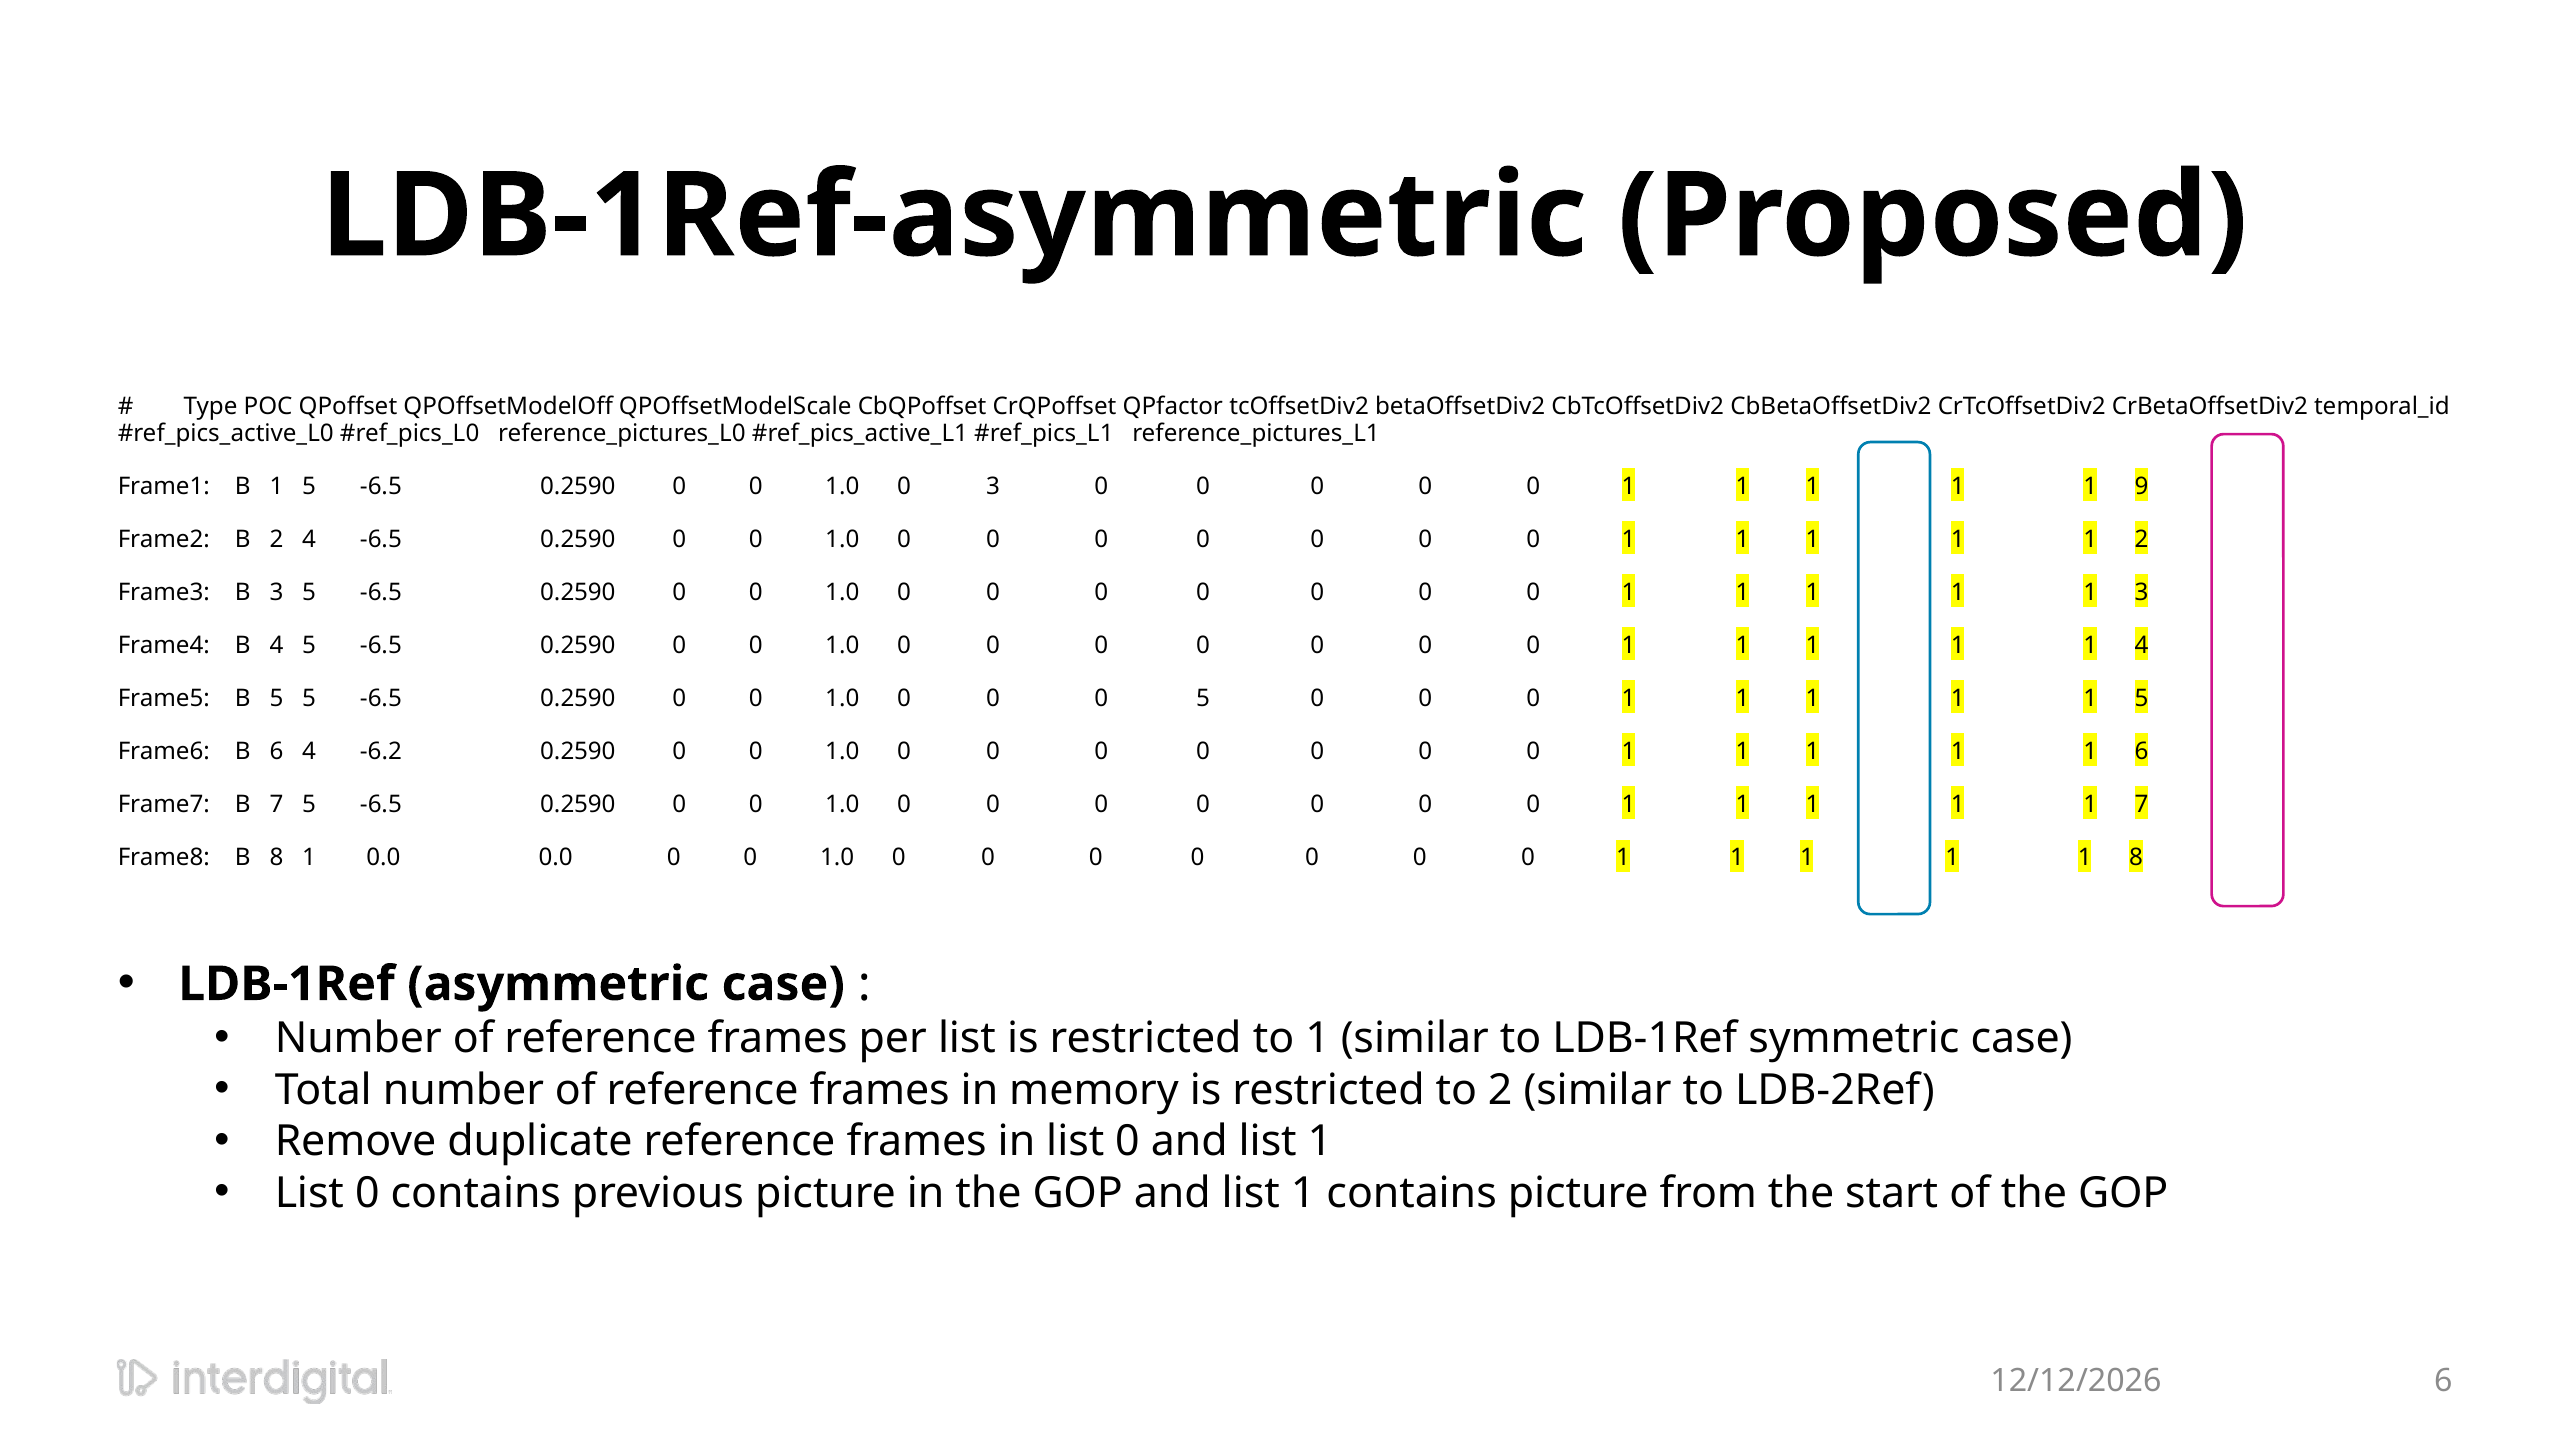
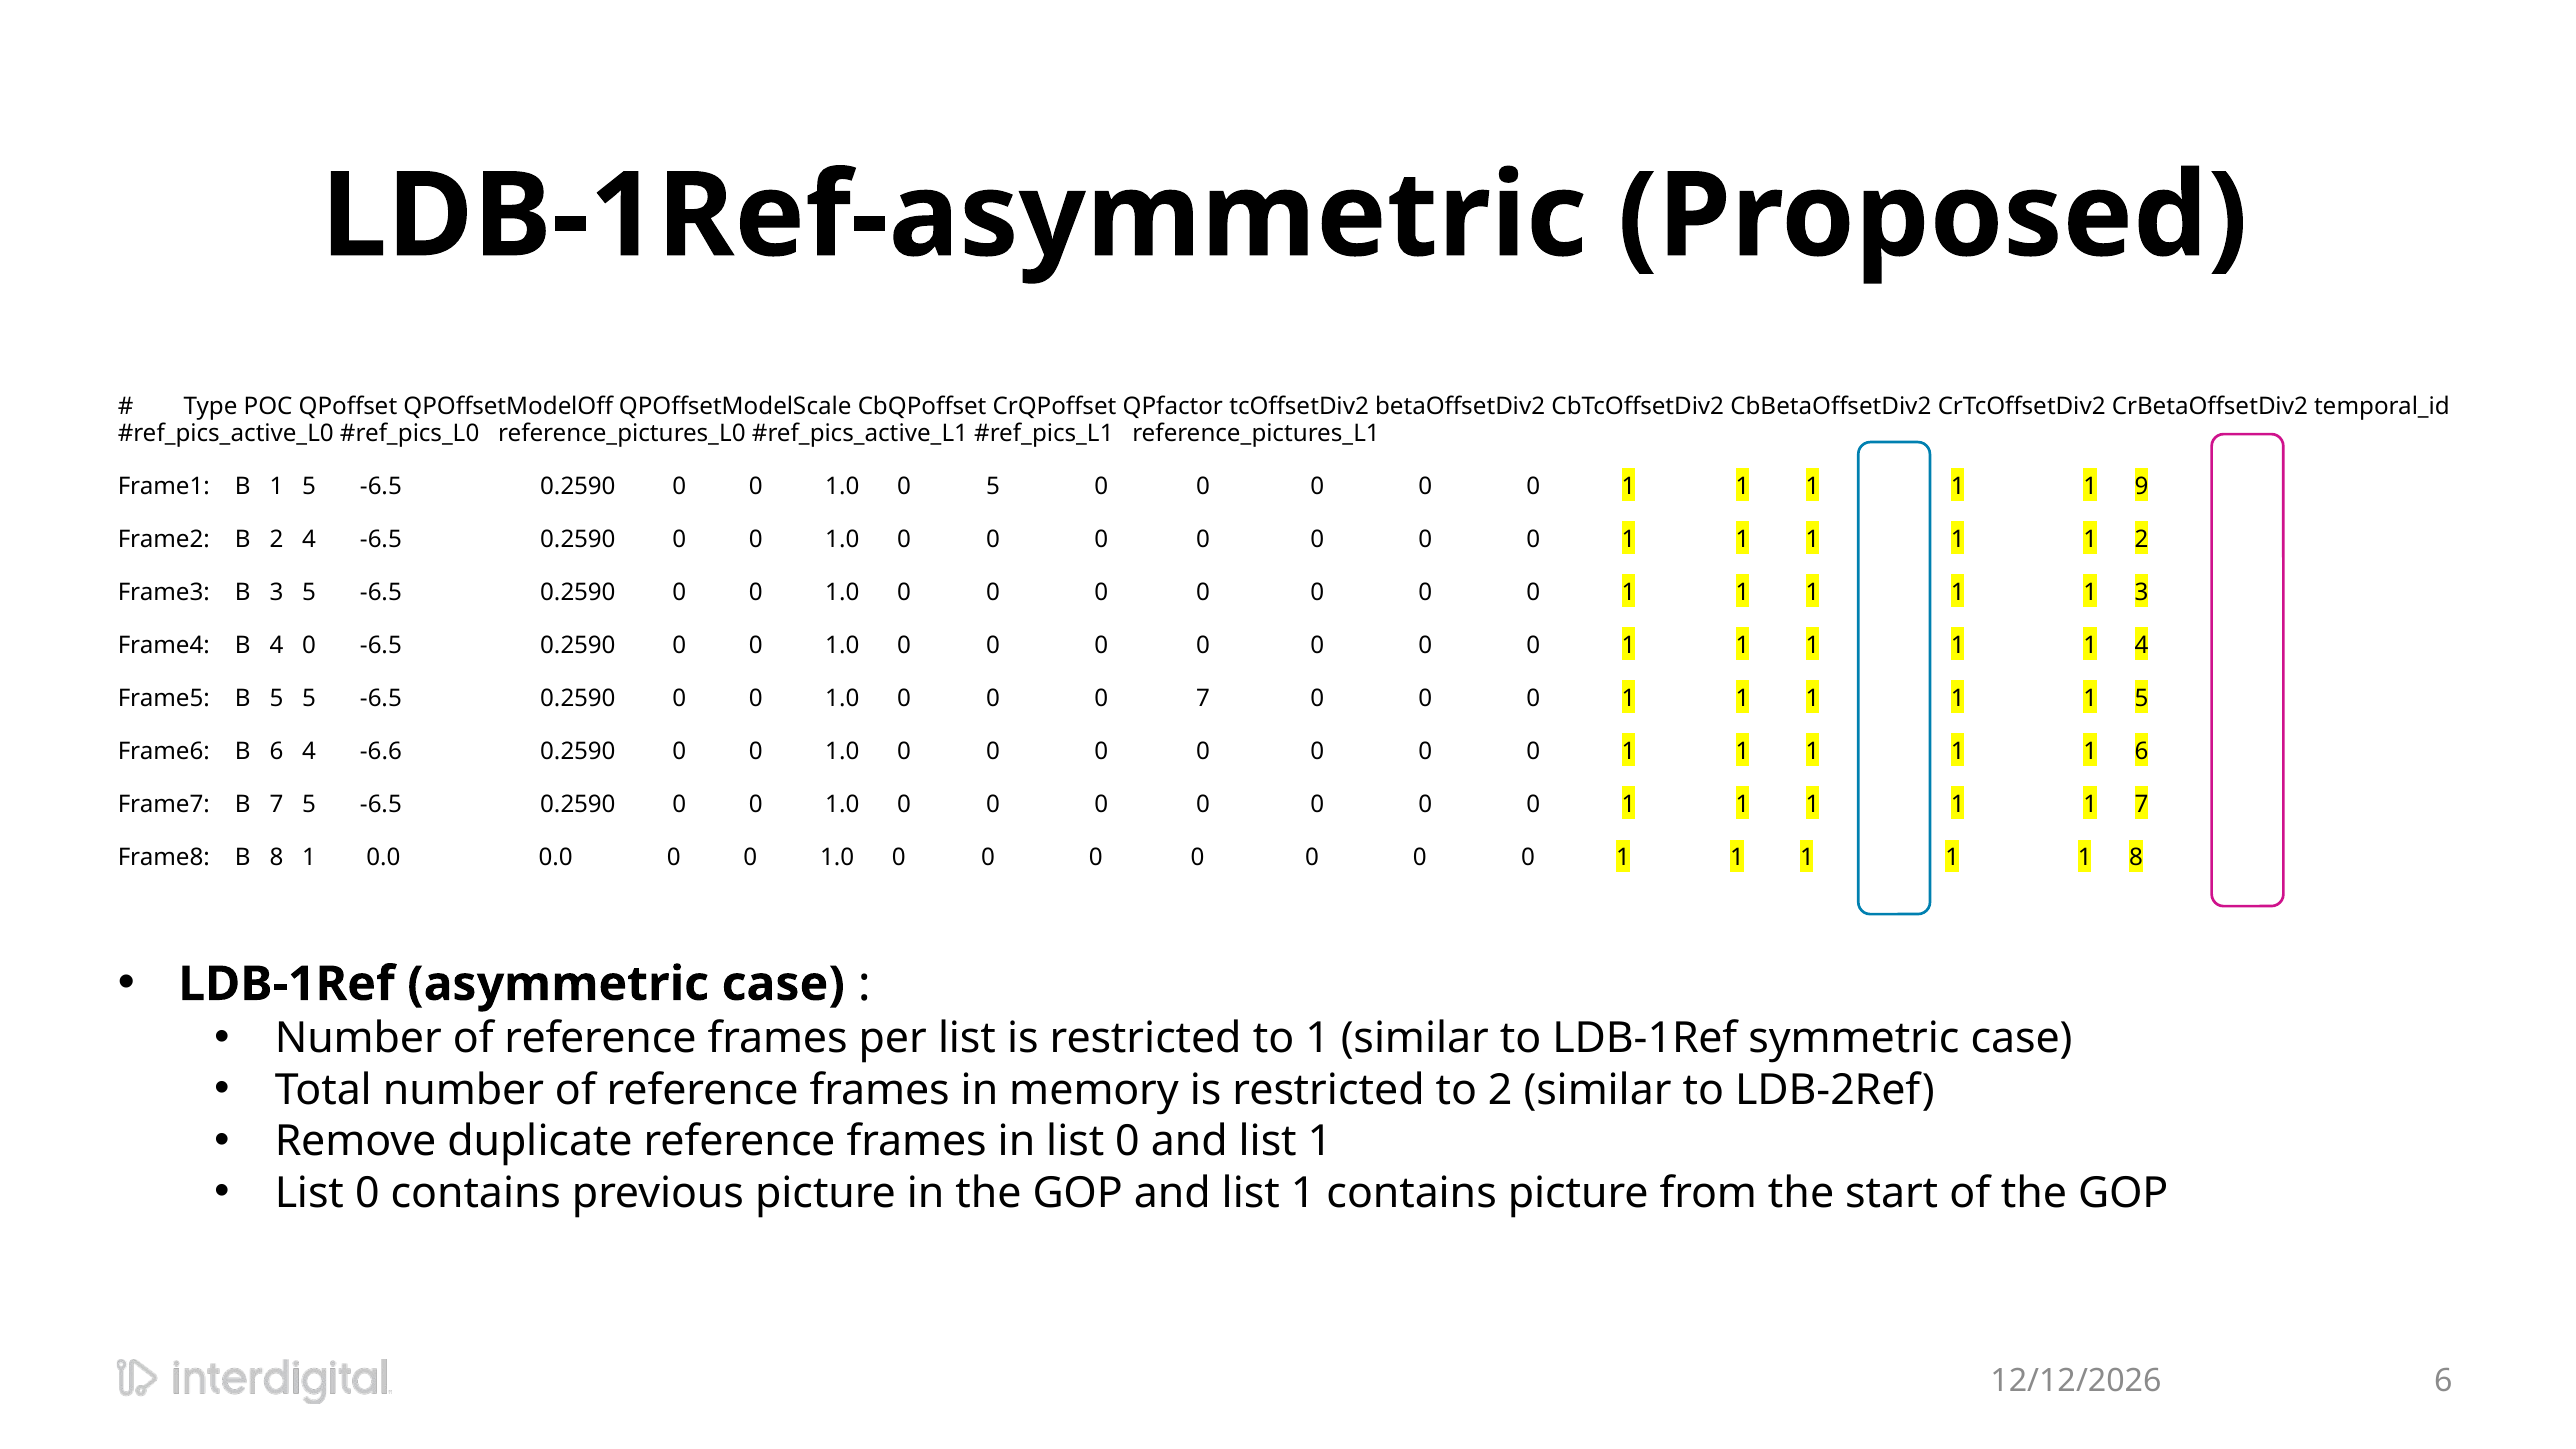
0 3: 3 -> 5 (993, 486)
4 5: 5 -> 0 (309, 645)
0 5: 5 -> 7 (1203, 698)
-6.2: -6.2 -> -6.6 (381, 751)
